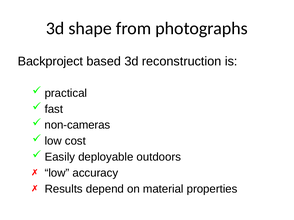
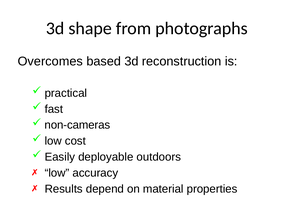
Backproject: Backproject -> Overcomes (50, 61)
